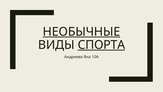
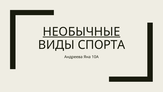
СПОРТА underline: present -> none (101, 45)
